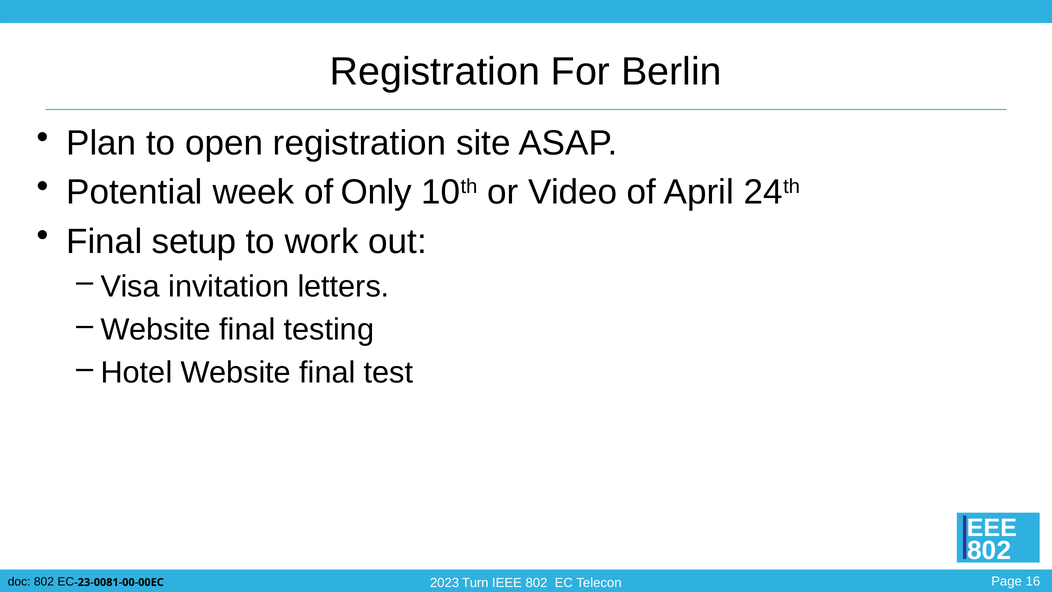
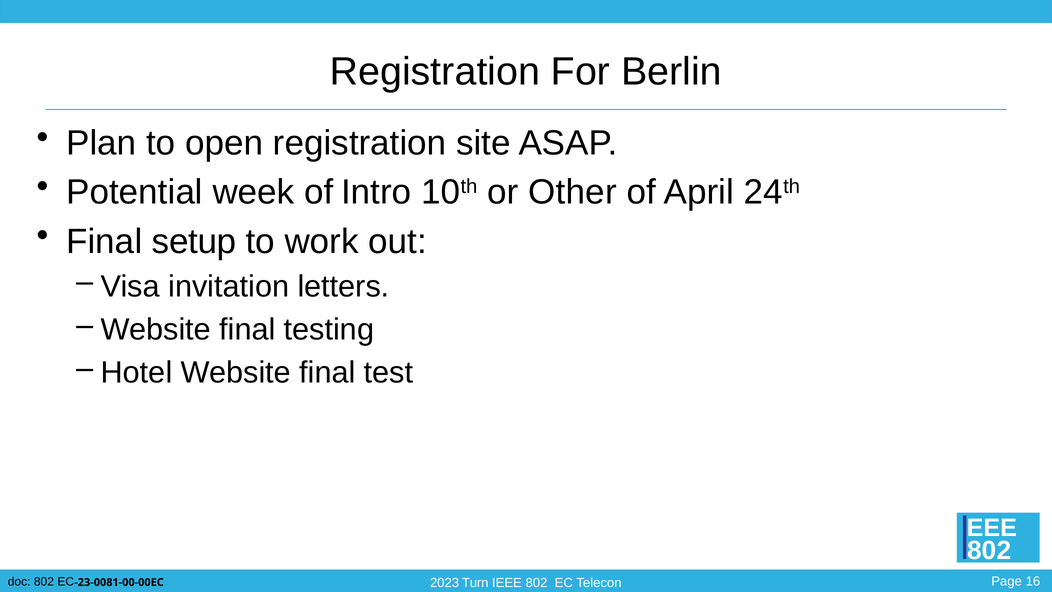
Only: Only -> Intro (376, 192)
Video: Video -> Other (572, 192)
